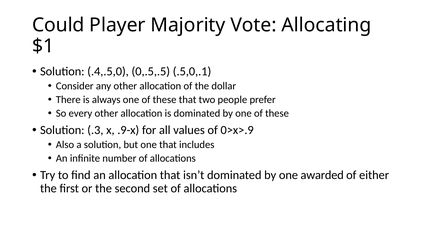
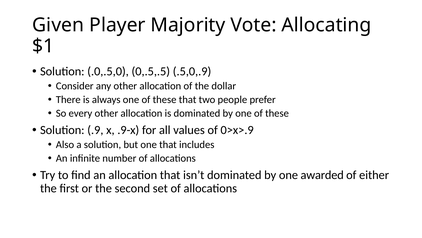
Could: Could -> Given (58, 25)
.4,.5,0: .4,.5,0 -> .0,.5,0 (108, 71)
.5,0,.1: .5,0,.1 -> .5,0,.9 (192, 71)
.3: .3 -> .9 (95, 130)
